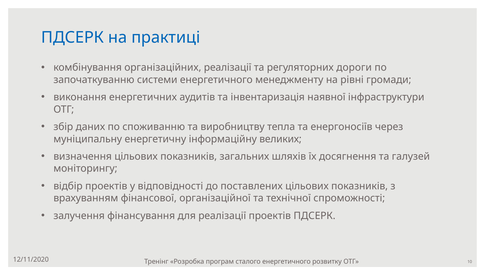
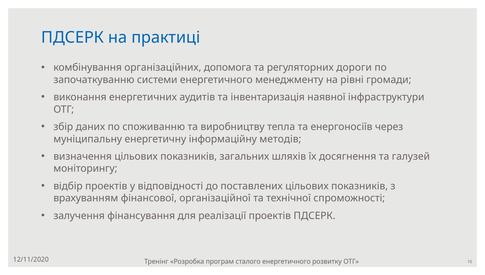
організаційних реалізації: реалізації -> допомога (228, 68)
великих: великих -> методів (280, 139)
